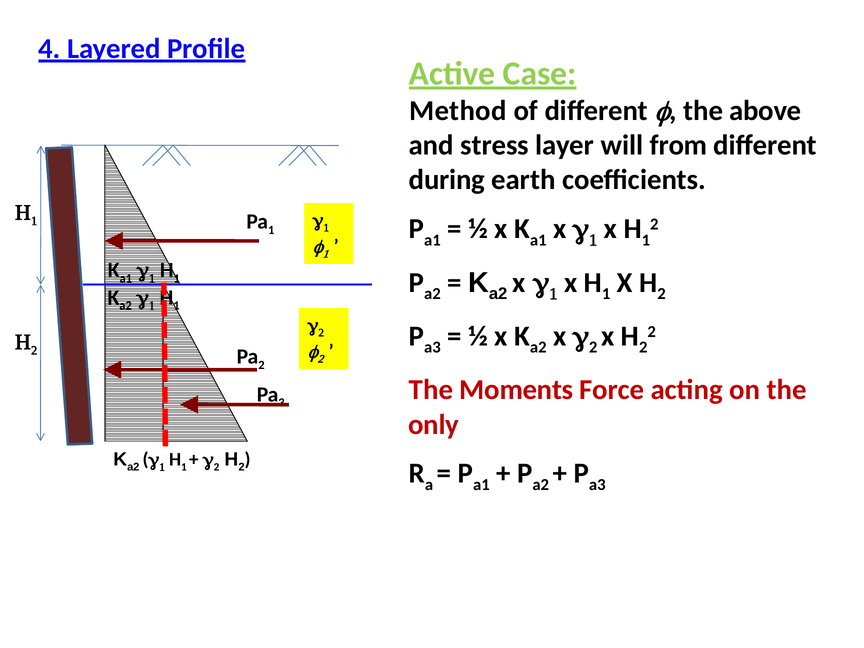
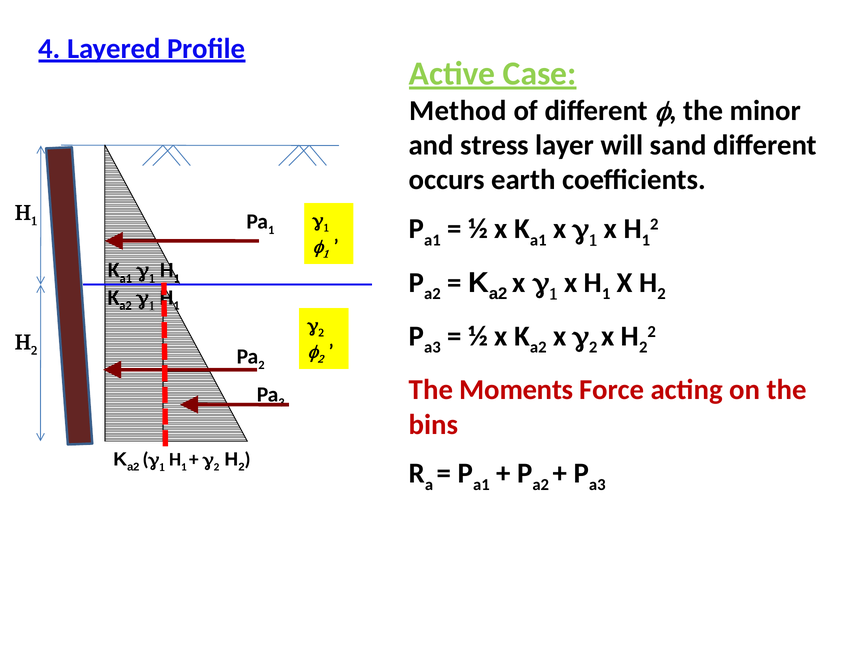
above: above -> minor (765, 111)
from: from -> sand (678, 145)
during: during -> occurs (447, 180)
only: only -> bins (434, 424)
